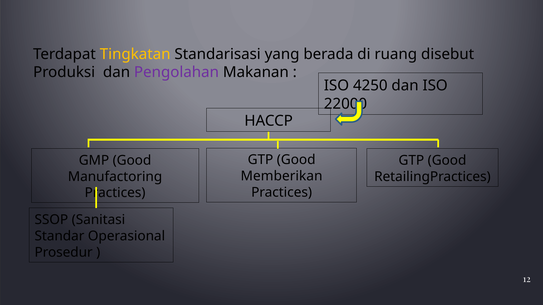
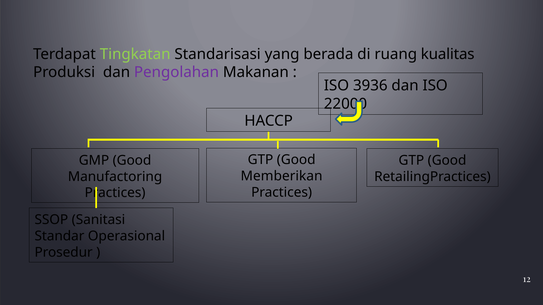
Tingkatan colour: yellow -> light green (135, 54)
disebut: disebut -> kualitas (448, 54)
4250: 4250 -> 3936 (370, 86)
